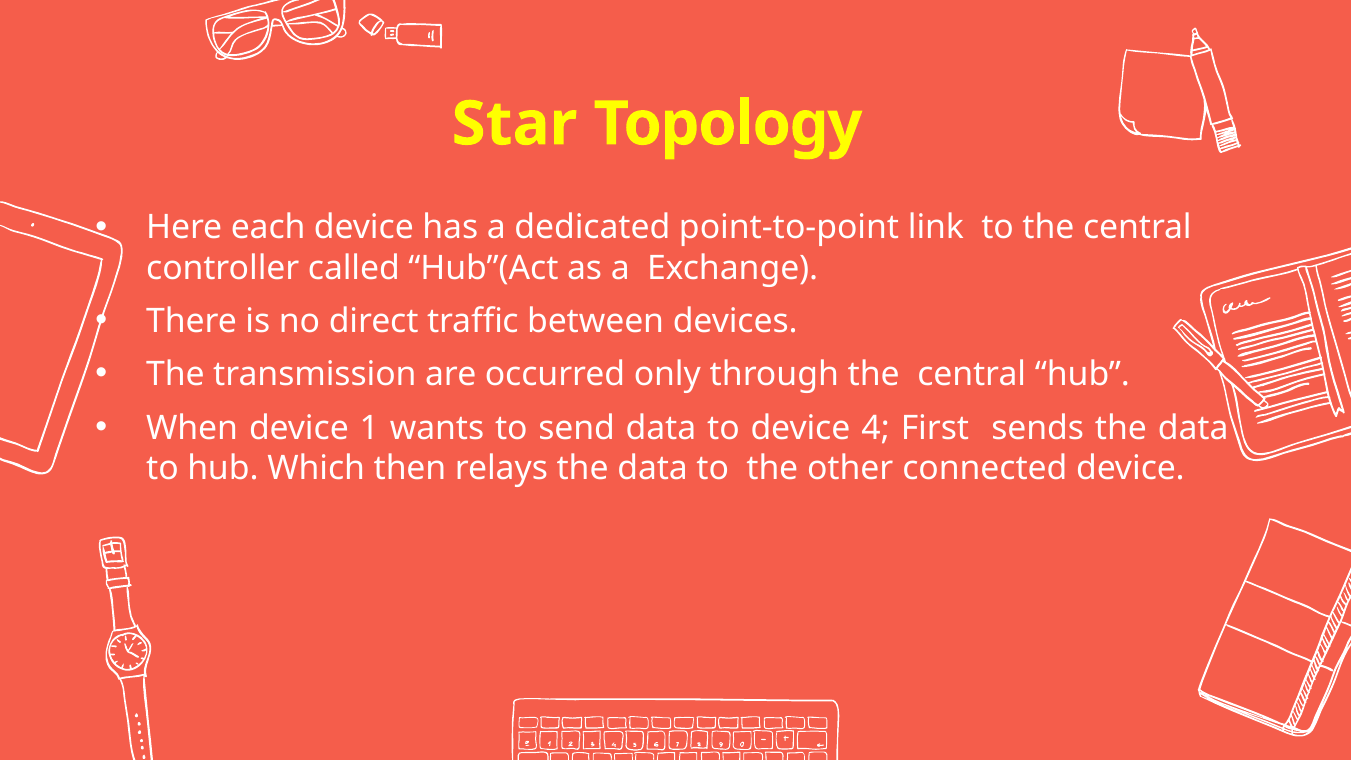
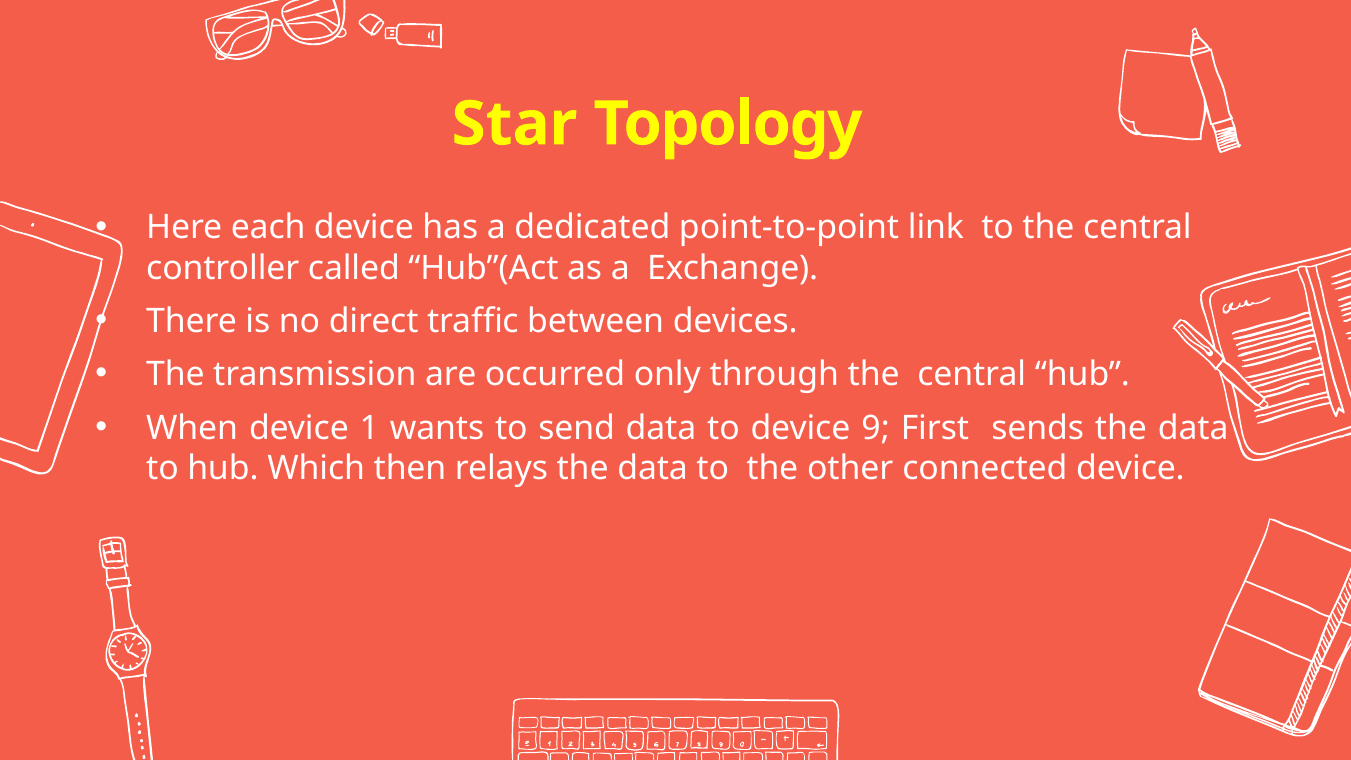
4: 4 -> 9 (876, 428)
